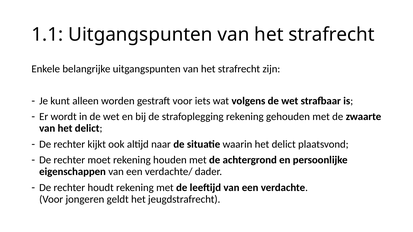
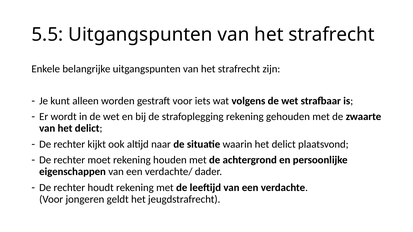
1.1: 1.1 -> 5.5 (47, 35)
